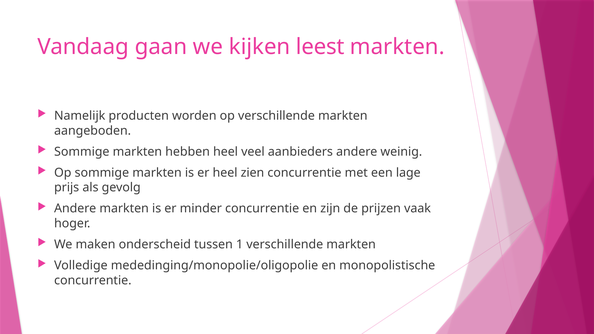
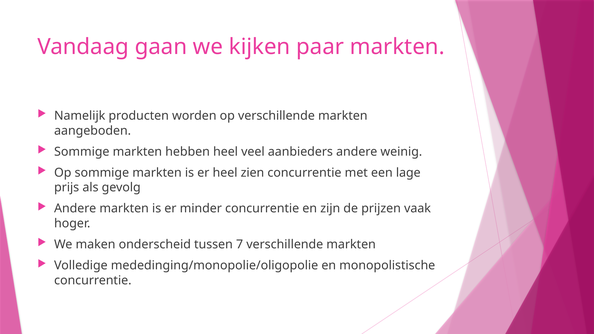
leest: leest -> paar (320, 47)
1: 1 -> 7 (240, 245)
